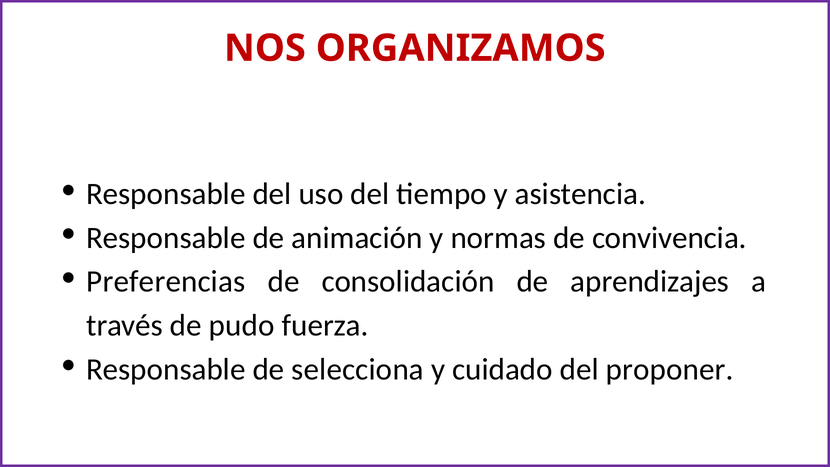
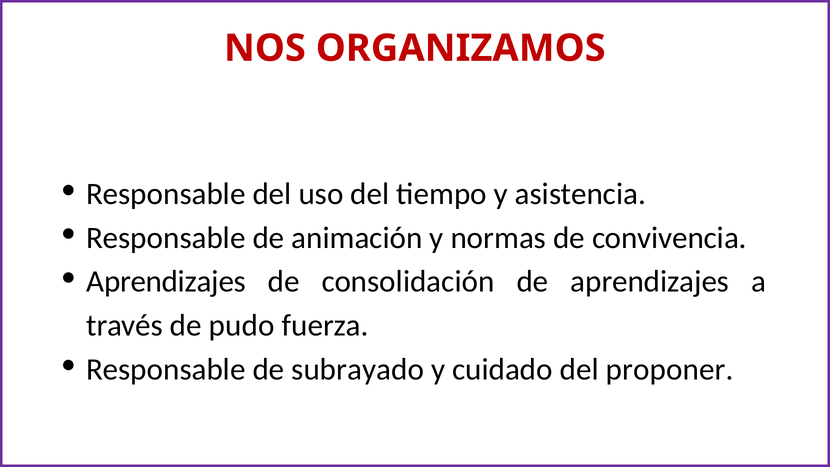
Preferencias: Preferencias -> Aprendizajes (166, 282)
selecciona: selecciona -> subrayado (358, 369)
